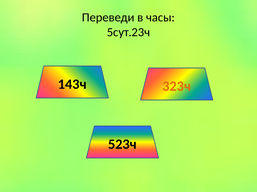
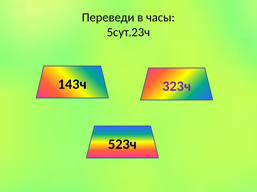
323ч colour: orange -> purple (177, 87)
